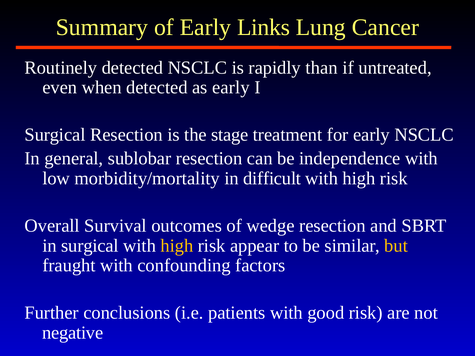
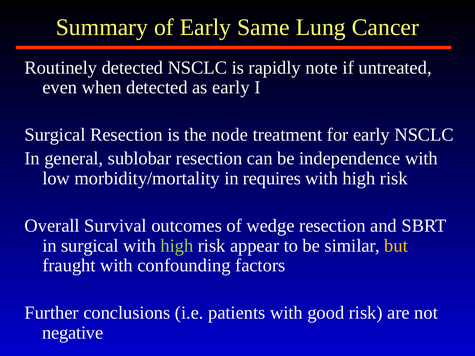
Links: Links -> Same (263, 27)
than: than -> note (322, 68)
stage: stage -> node (230, 135)
difficult: difficult -> requires (272, 179)
high colour: yellow -> light green (177, 246)
